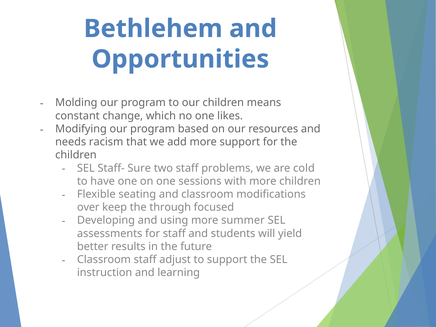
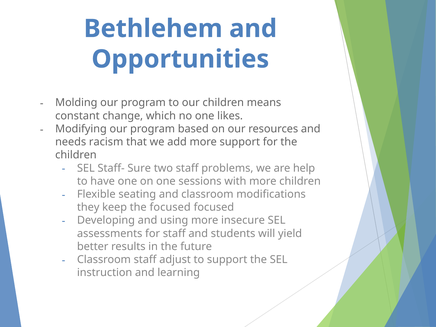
cold: cold -> help (304, 168)
over: over -> they (88, 207)
the through: through -> focused (170, 207)
summer: summer -> insecure (243, 220)
